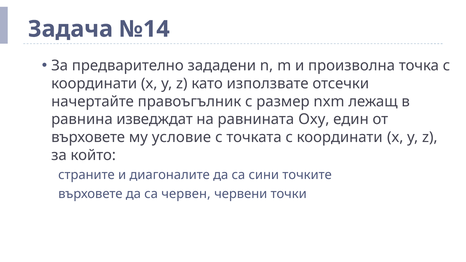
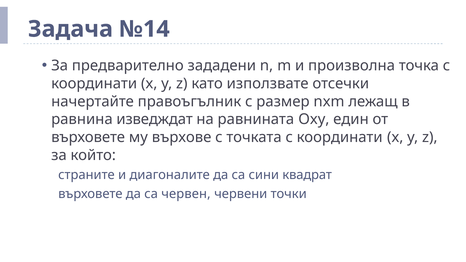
условие: условие -> върхове (182, 137)
точките: точките -> квадрат (307, 175)
